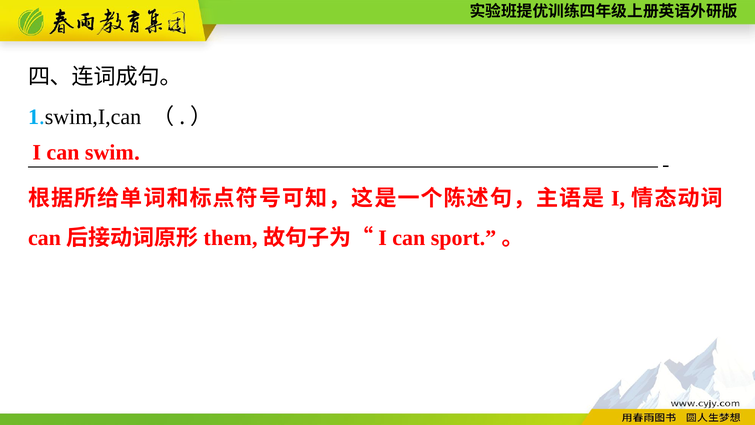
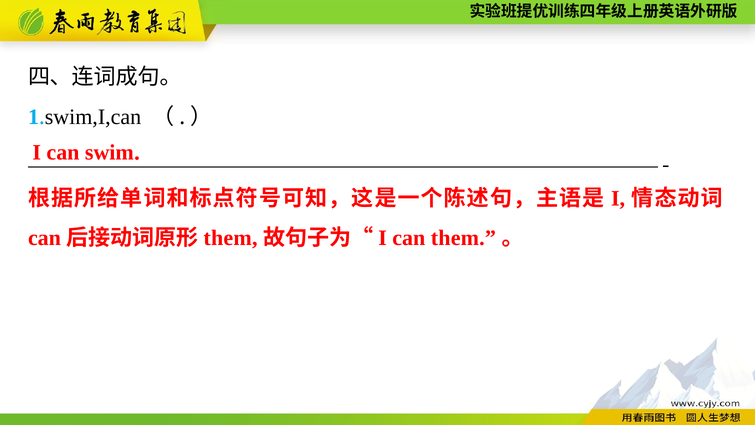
can sport: sport -> them (463, 238)
